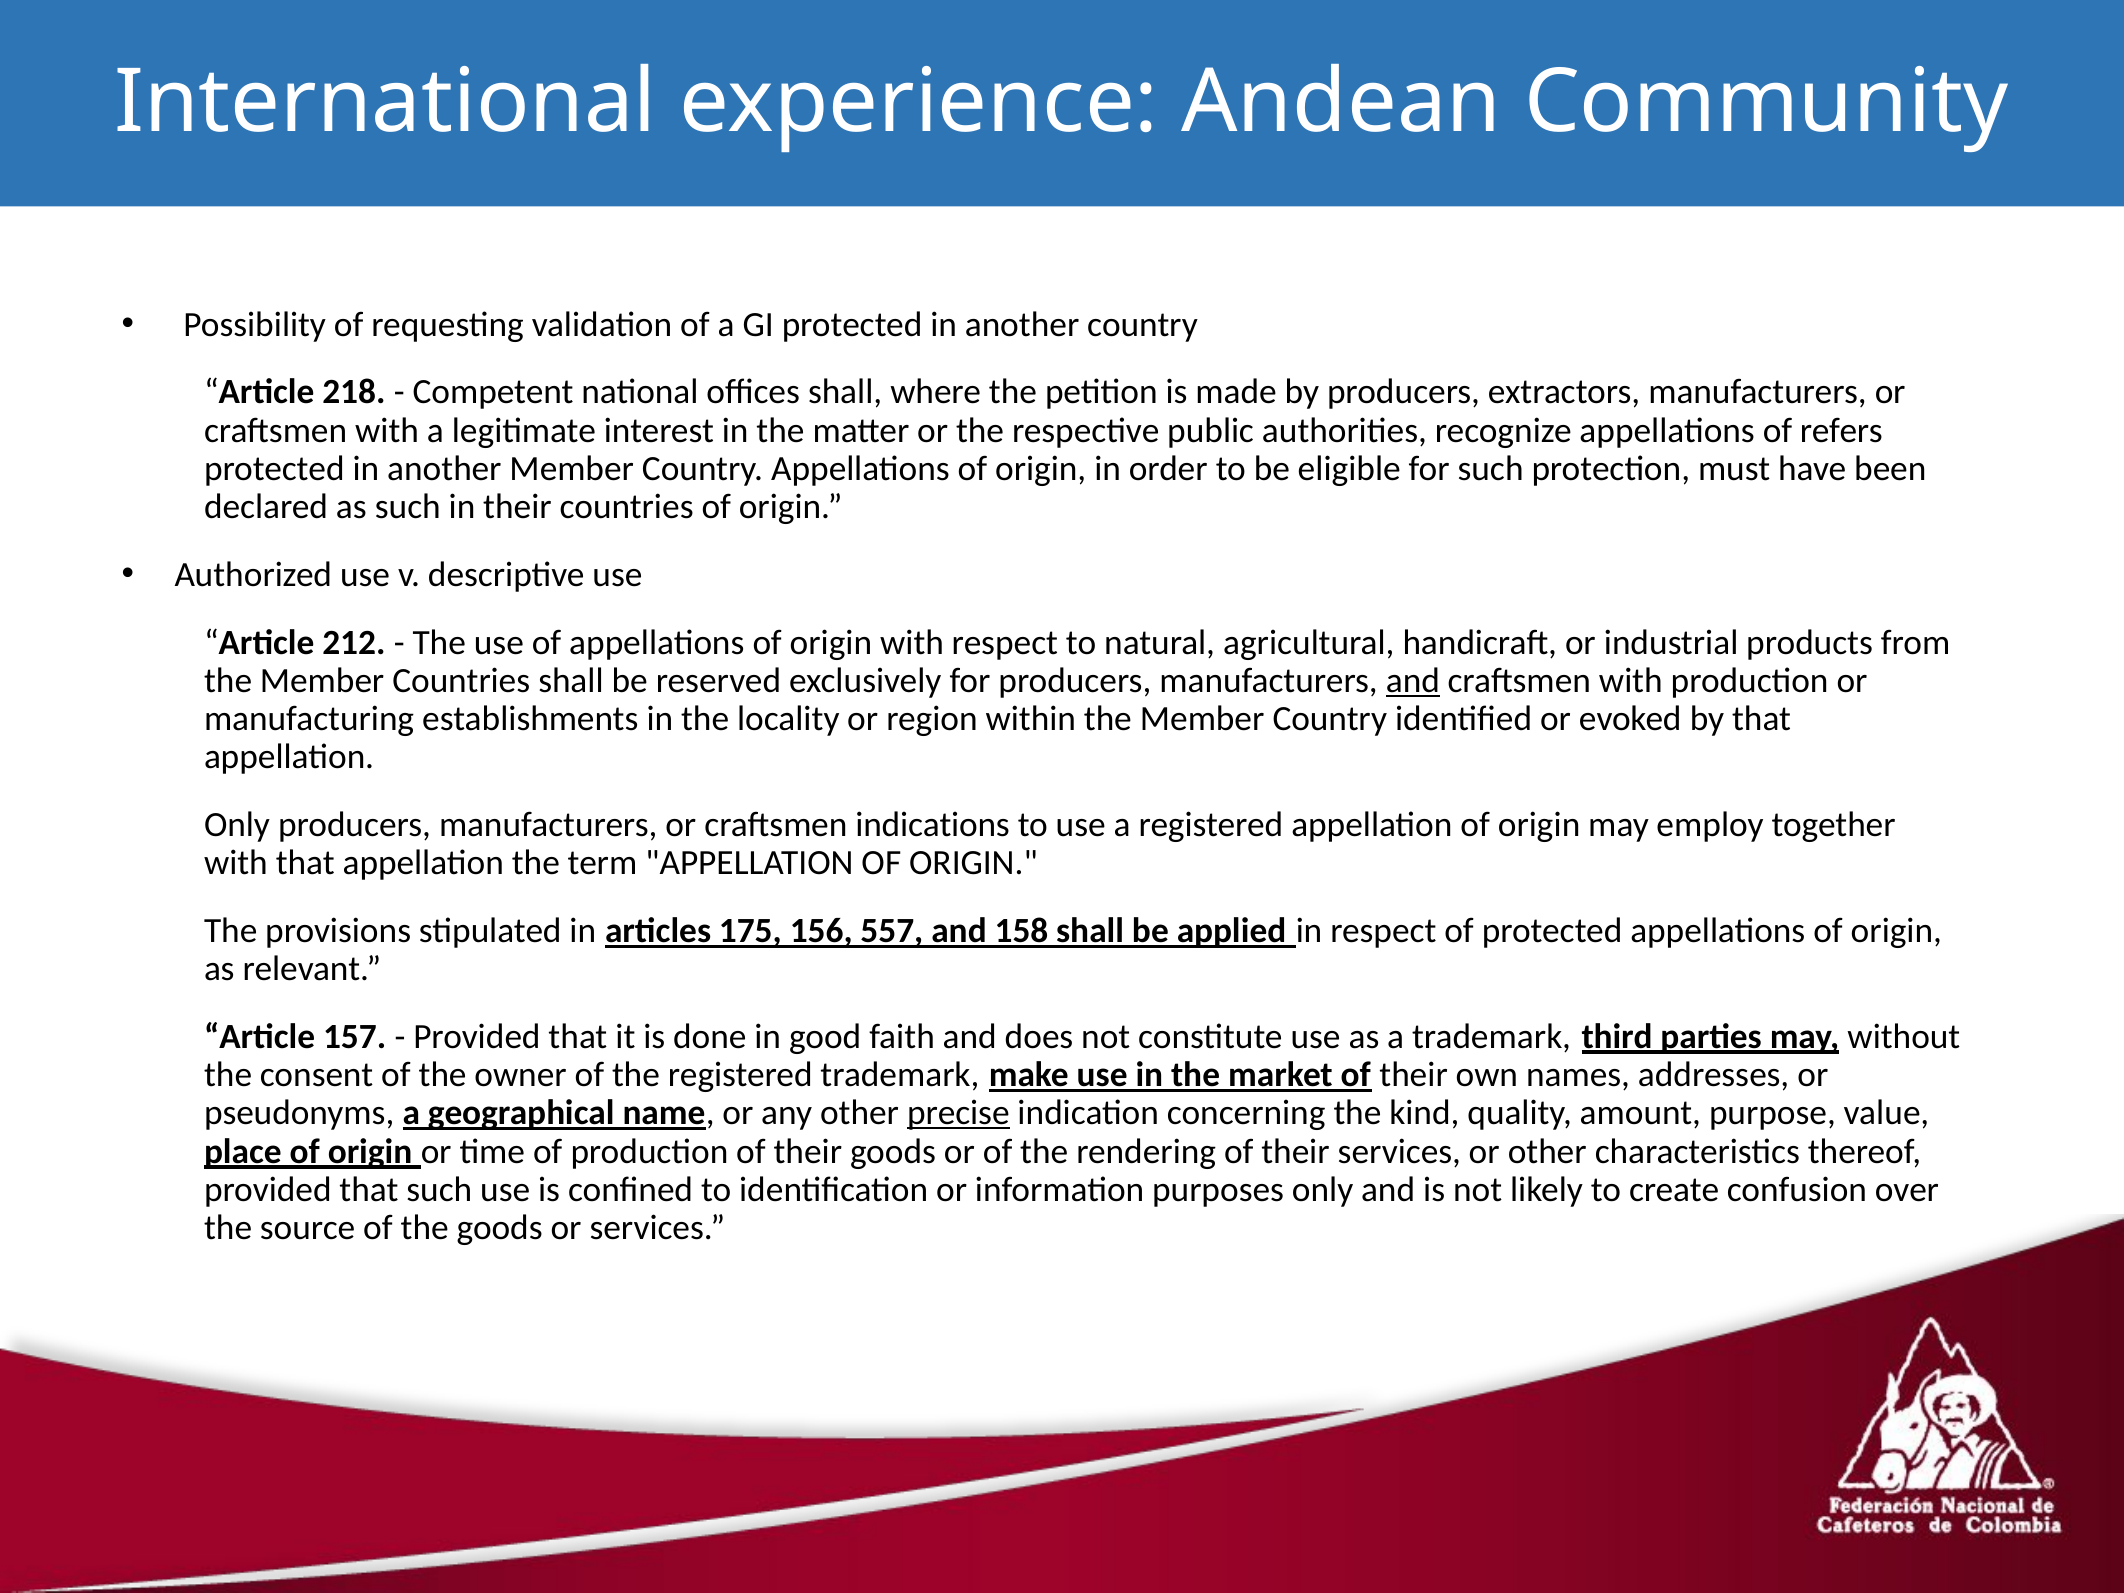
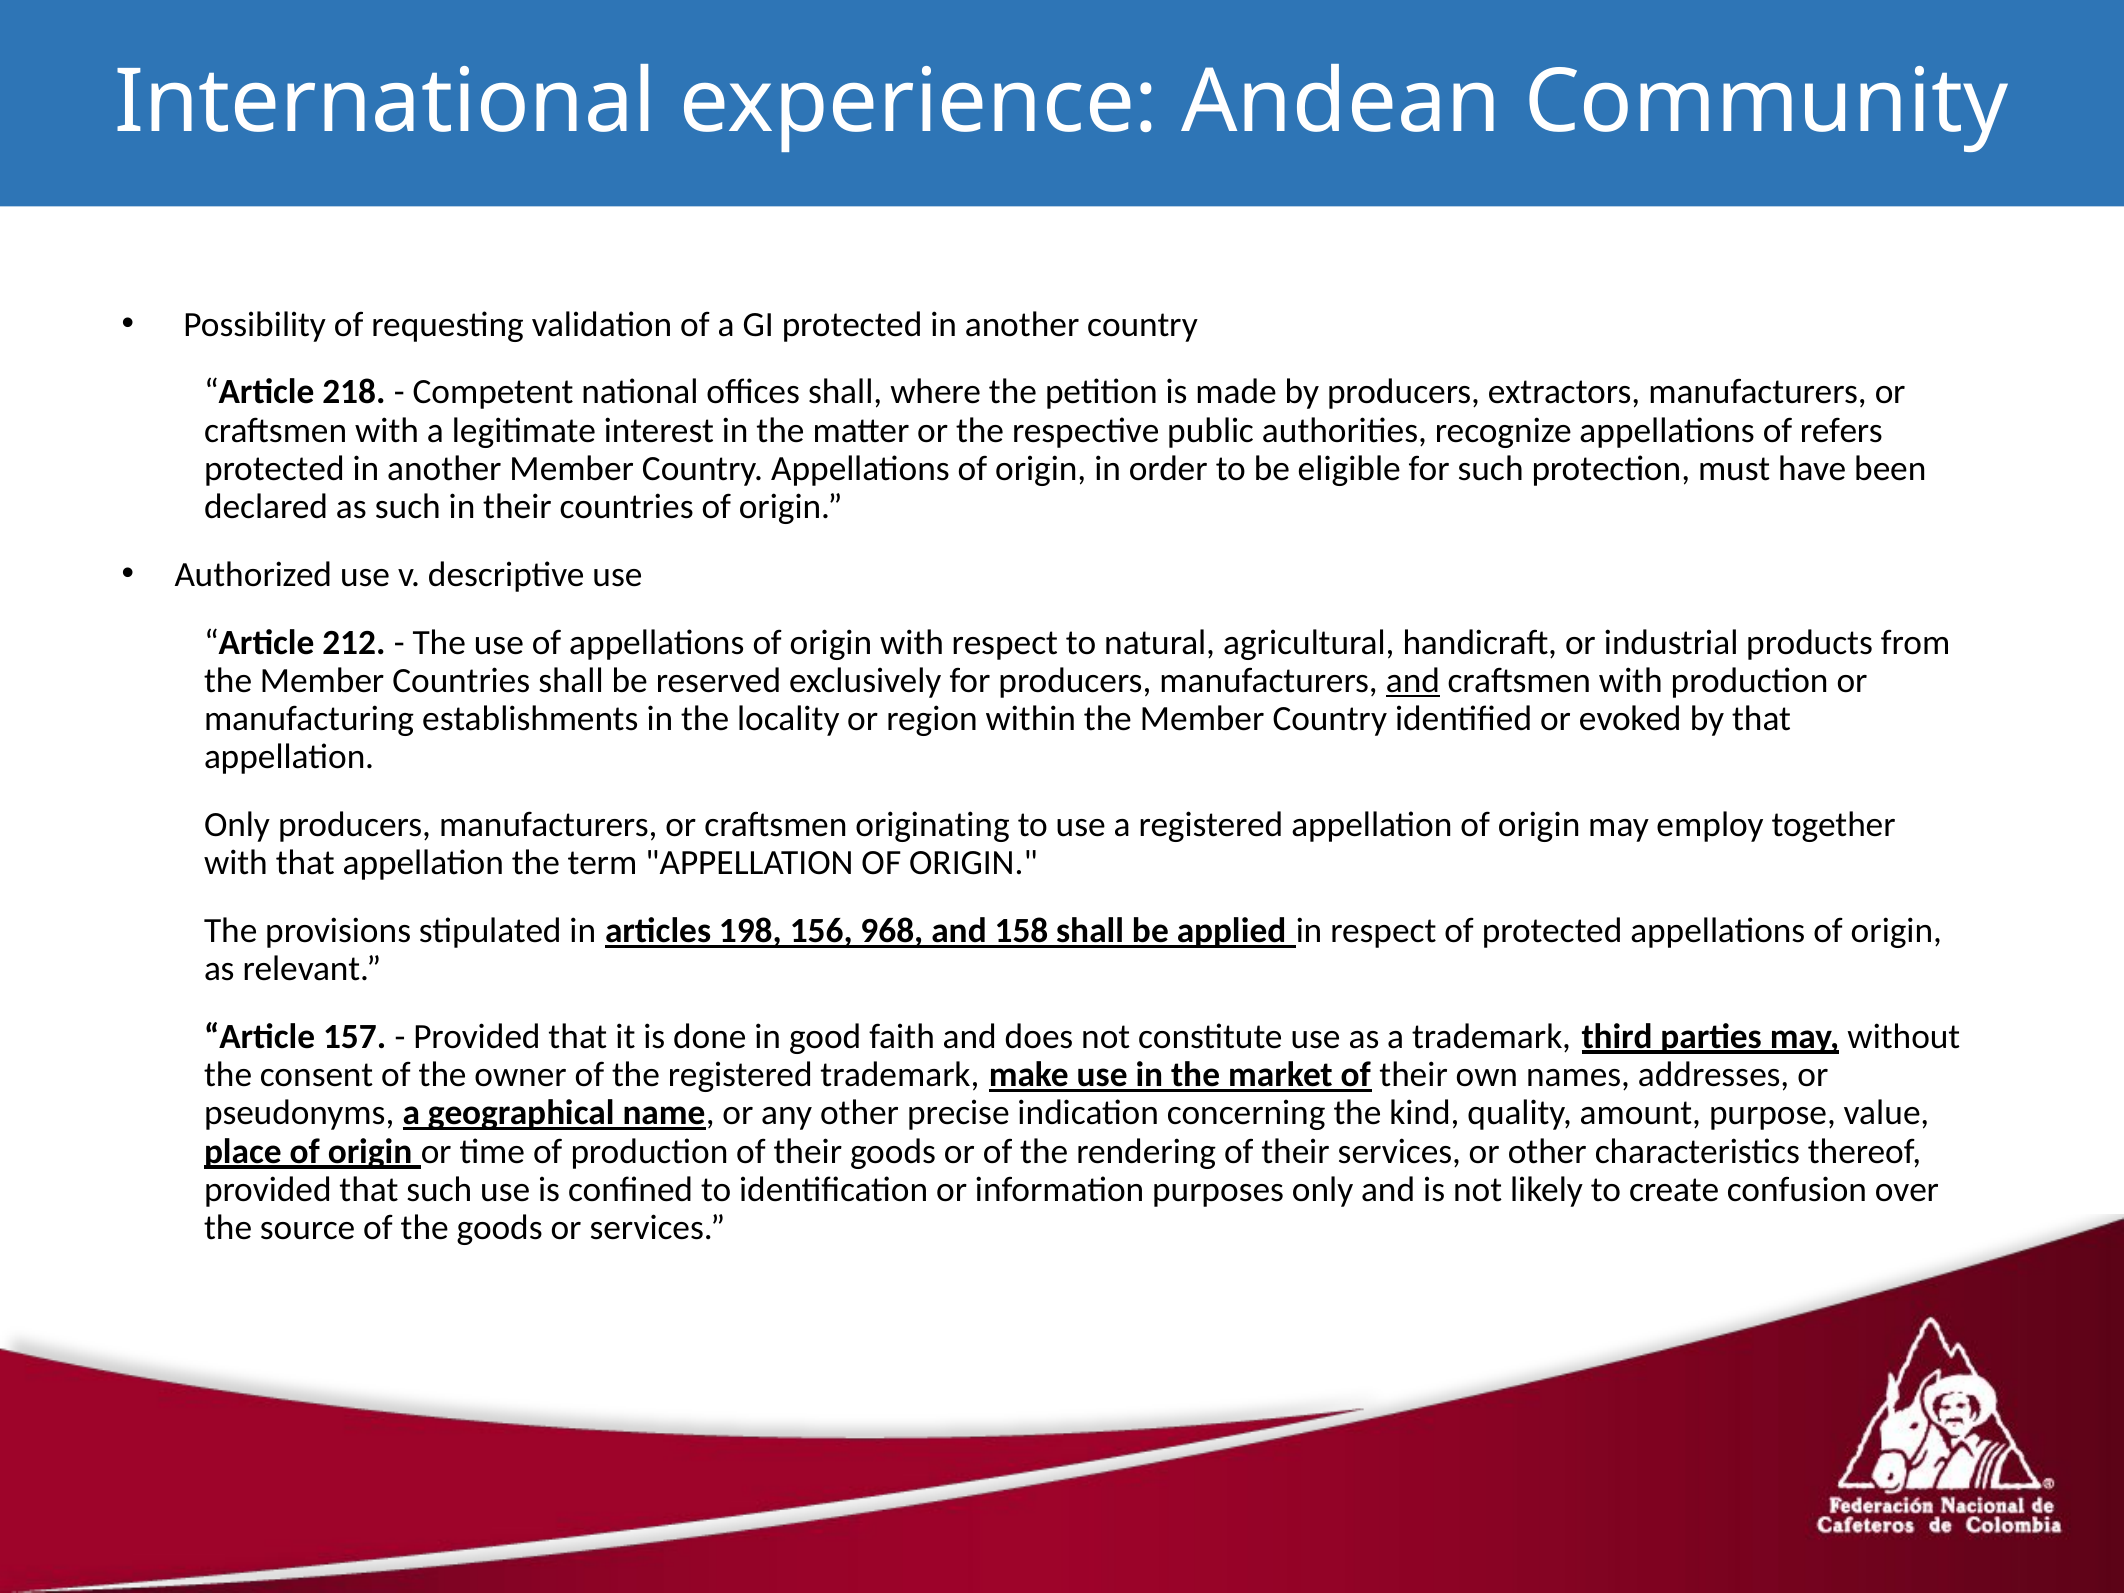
indications: indications -> originating (933, 825)
175: 175 -> 198 (750, 931)
557: 557 -> 968 (892, 931)
precise underline: present -> none (958, 1113)
